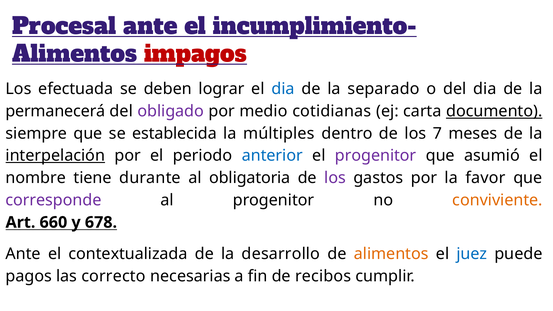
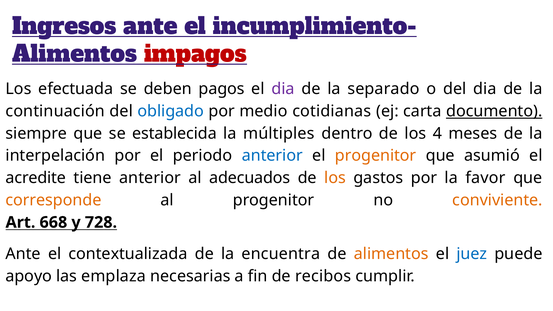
Procesal: Procesal -> Ingresos (64, 27)
lograr: lograr -> pagos (222, 89)
dia colour: blue -> purple (283, 89)
permanecerá: permanecerá -> continuación (55, 111)
obligado colour: purple -> blue (171, 111)
7: 7 -> 4 (437, 133)
interpelación underline: present -> none (55, 156)
progenitor colour: purple -> orange (376, 156)
nombre: nombre -> acredite (36, 178)
tiene durante: durante -> anterior (150, 178)
obligatoria: obligatoria -> adecuados (250, 178)
los colour: purple -> orange (335, 178)
corresponde colour: purple -> orange (53, 200)
660: 660 -> 668 (53, 222)
678: 678 -> 728 (101, 222)
desarrollo: desarrollo -> encuentra (281, 254)
pagos: pagos -> apoyo (29, 276)
correcto: correcto -> emplaza (114, 276)
